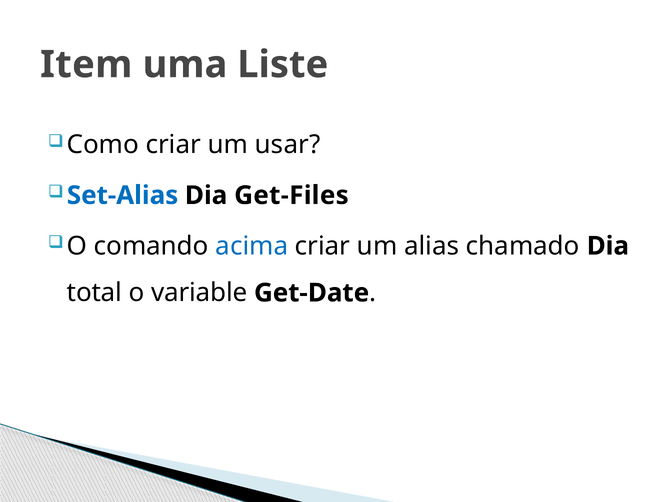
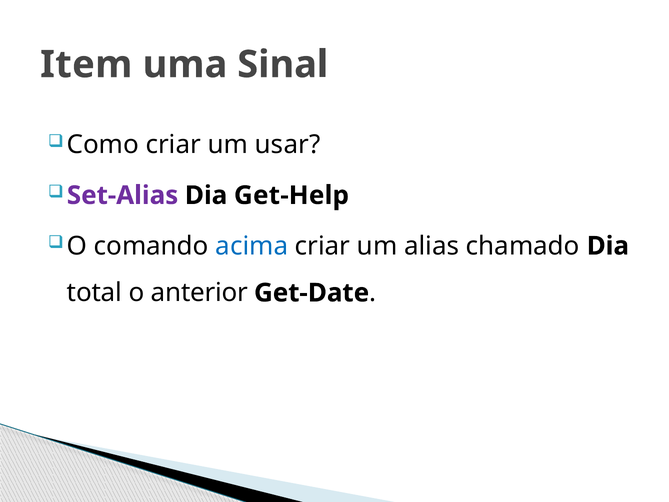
Liste: Liste -> Sinal (283, 65)
Set-Alias colour: blue -> purple (123, 195)
Get-Files: Get-Files -> Get-Help (291, 195)
variable: variable -> anterior (199, 293)
